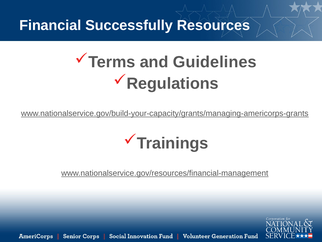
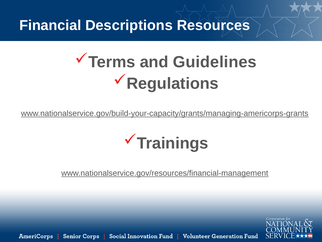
Successfully: Successfully -> Descriptions (129, 25)
